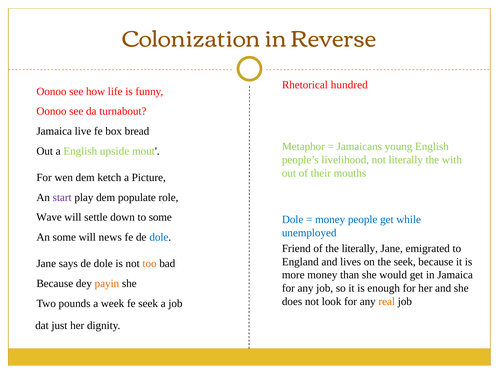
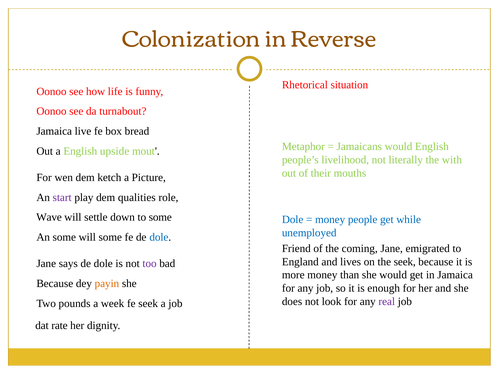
hundred: hundred -> situation (349, 85)
Jamaicans young: young -> would (399, 147)
populate: populate -> qualities (137, 197)
will news: news -> some (110, 237)
the literally: literally -> coming (360, 249)
too colour: orange -> purple (150, 264)
real colour: orange -> purple (387, 302)
just: just -> rate (59, 326)
